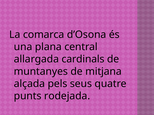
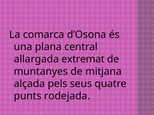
cardinals: cardinals -> extremat (83, 59)
